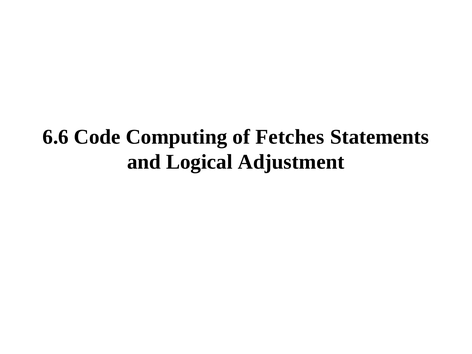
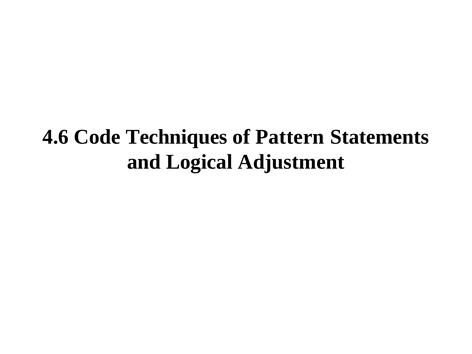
6.6: 6.6 -> 4.6 (56, 137)
Computing: Computing -> Techniques (177, 137)
Fetches: Fetches -> Pattern (290, 137)
